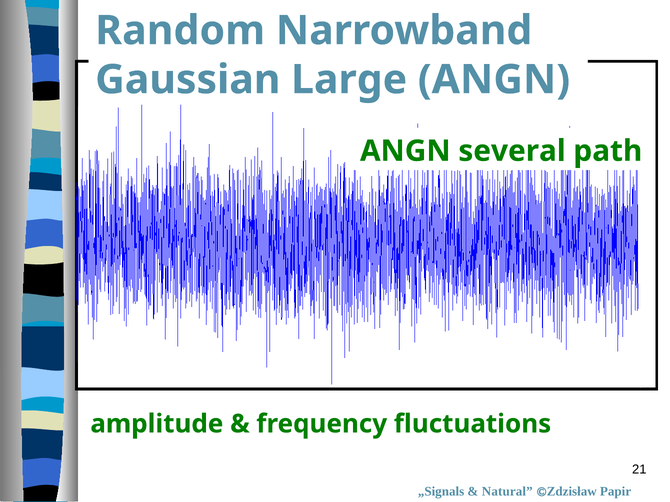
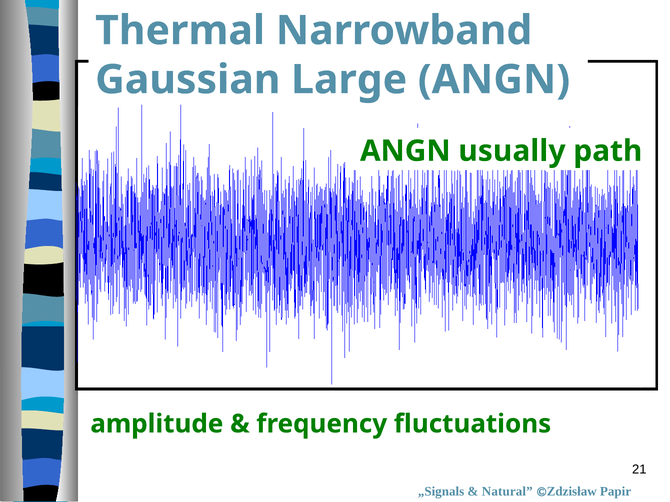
Random: Random -> Thermal (180, 31)
several: several -> usually (512, 151)
